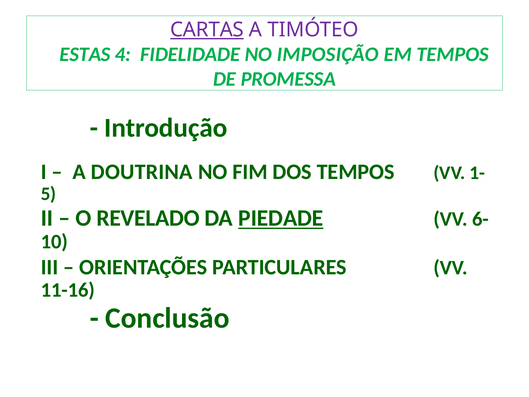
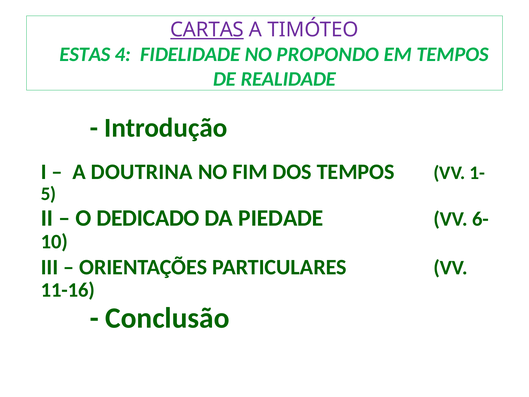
IMPOSIÇÃO: IMPOSIÇÃO -> PROPONDO (328, 54)
PROMESSA: PROMESSA -> REALIDADE (288, 79)
REVELADO: REVELADO -> DEDICADO (148, 218)
PIEDADE underline: present -> none (281, 218)
